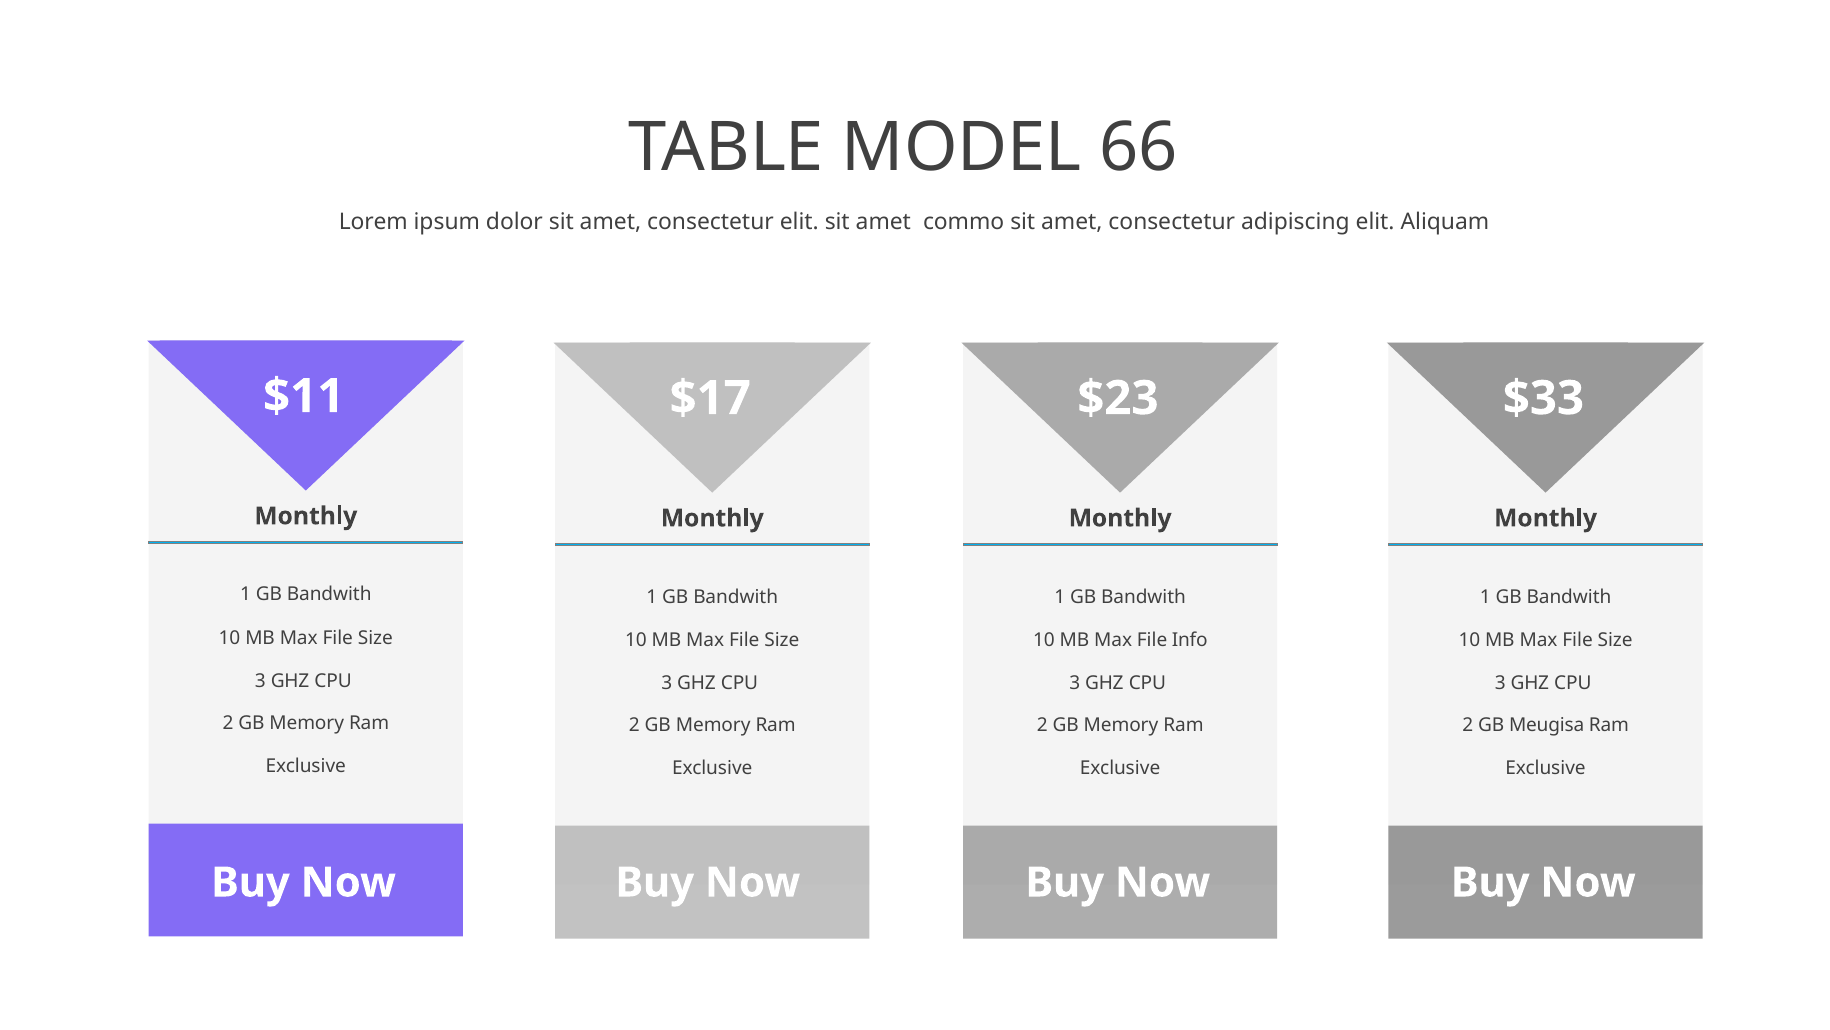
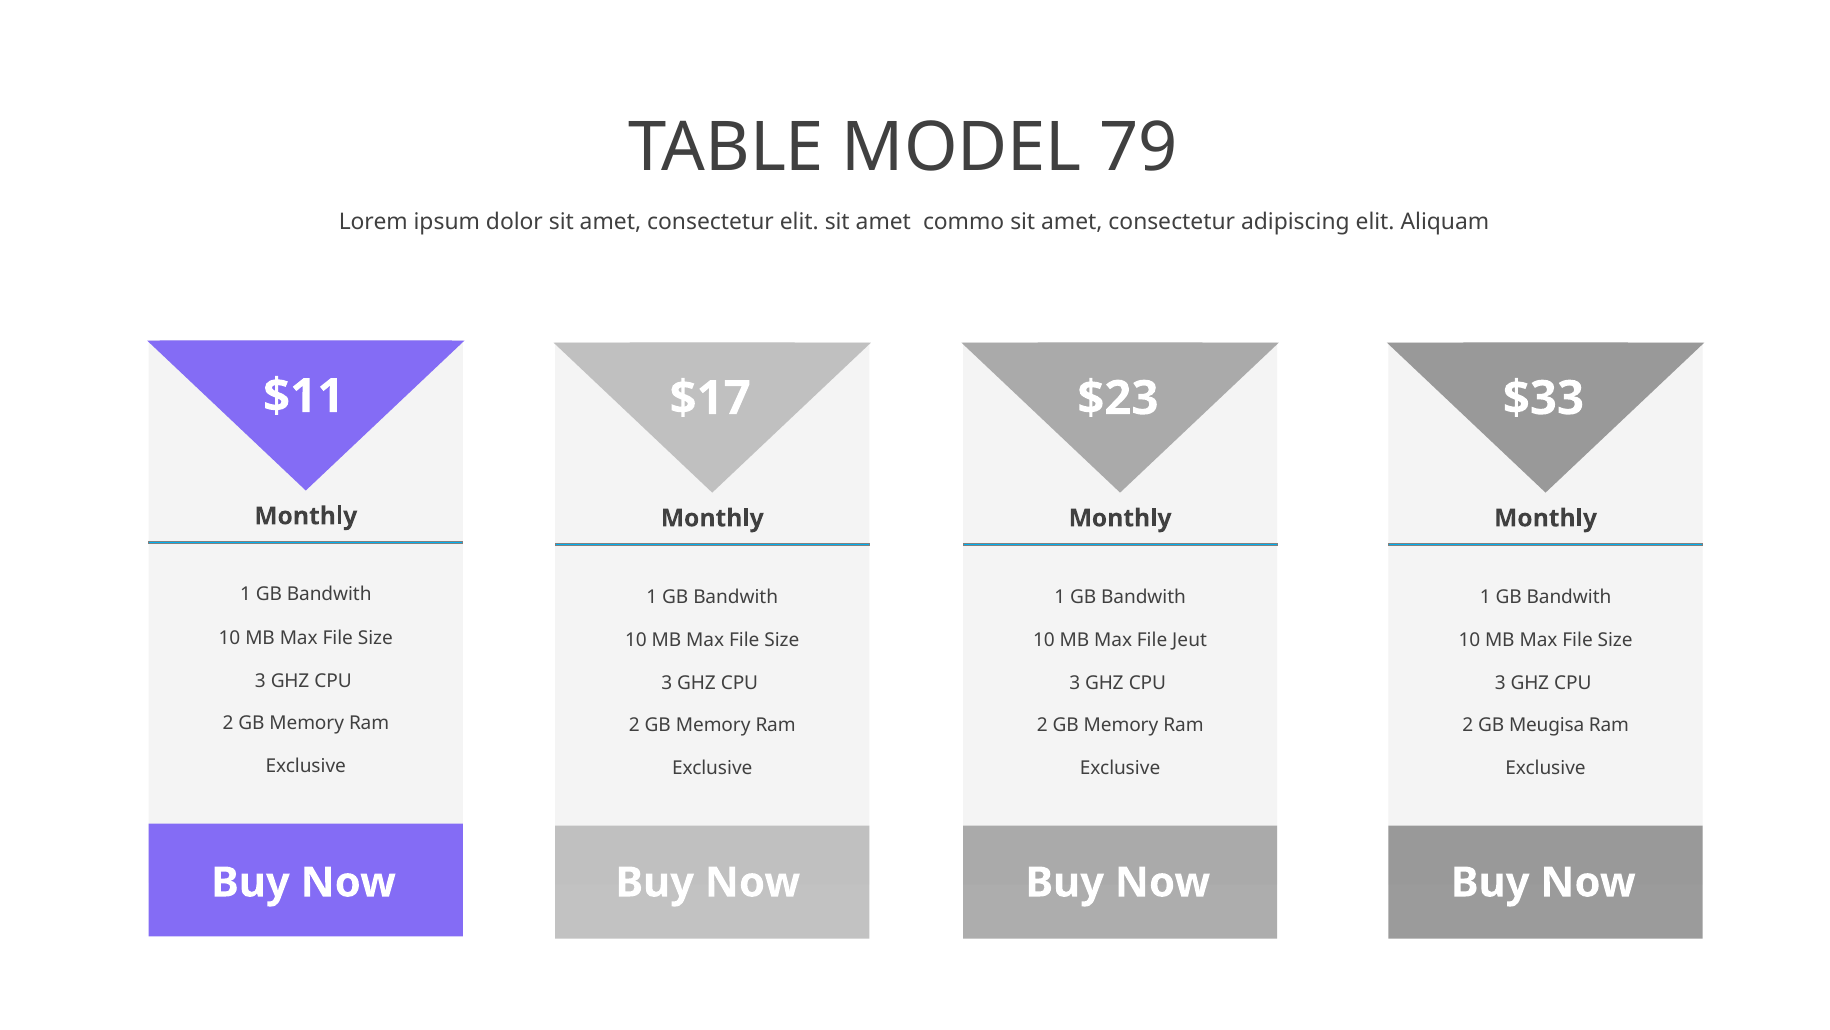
66: 66 -> 79 (1139, 148)
Info: Info -> Jeut (1190, 640)
